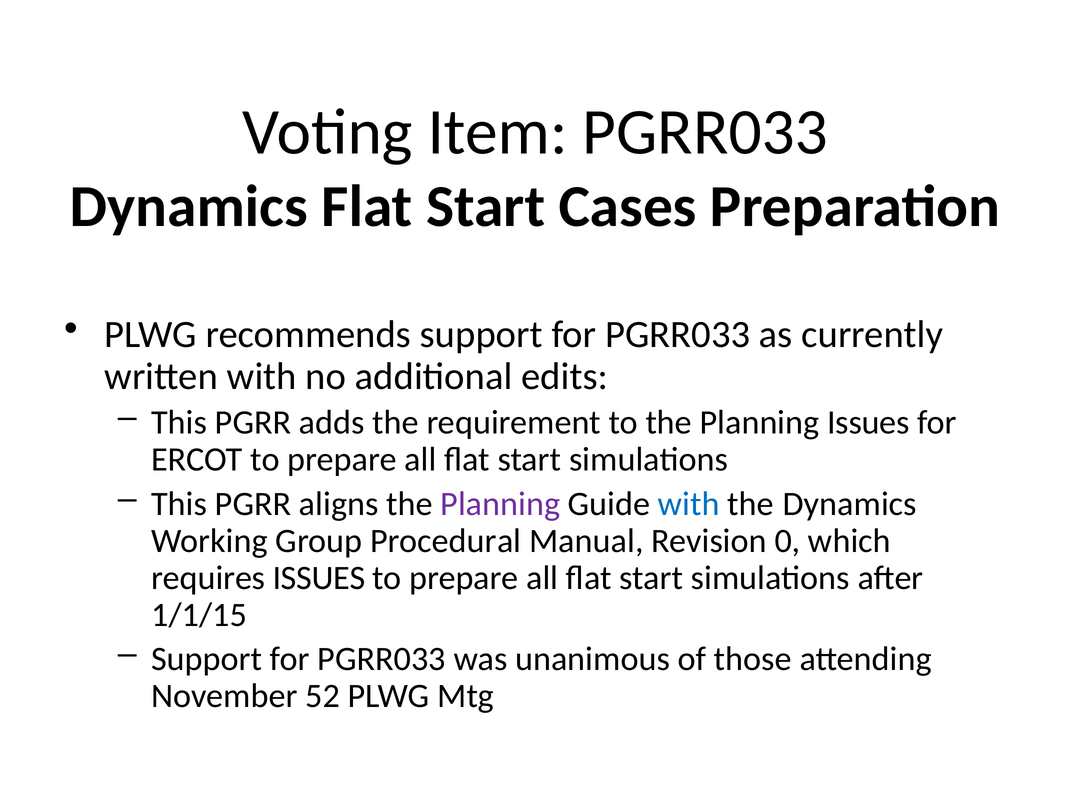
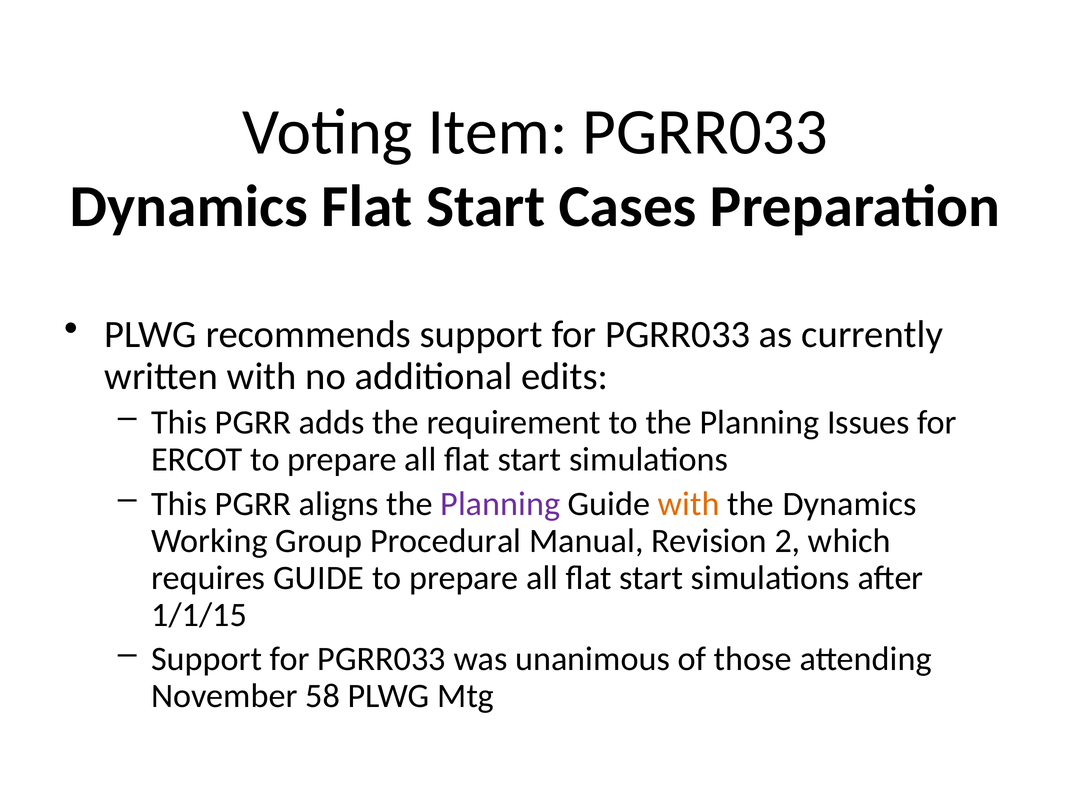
with colour: blue -> orange (689, 504)
0: 0 -> 2 (787, 541)
requires ISSUES: ISSUES -> GUIDE (319, 578)
52: 52 -> 58 (323, 696)
